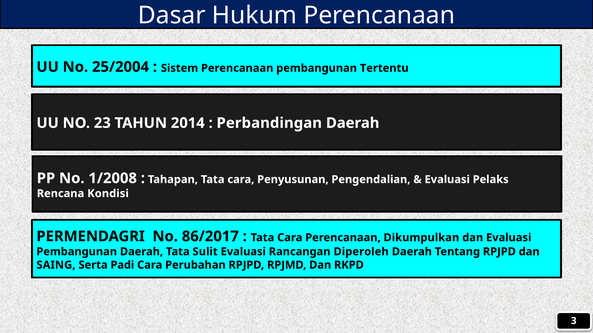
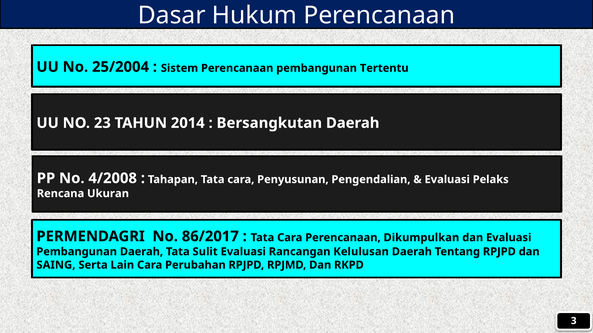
Perbandingan: Perbandingan -> Bersangkutan (269, 123)
1/2008: 1/2008 -> 4/2008 (113, 179)
Kondisi: Kondisi -> Ukuran (108, 194)
Diperoleh: Diperoleh -> Kelulusan (361, 252)
Padi: Padi -> Lain (122, 265)
